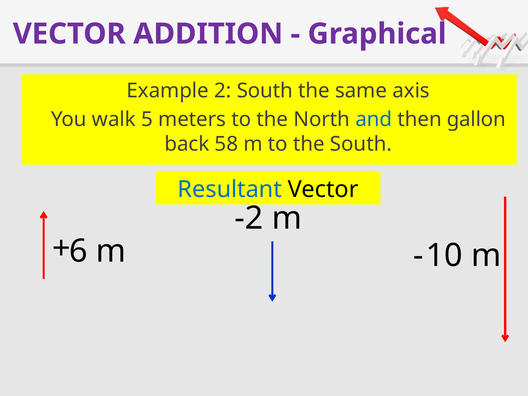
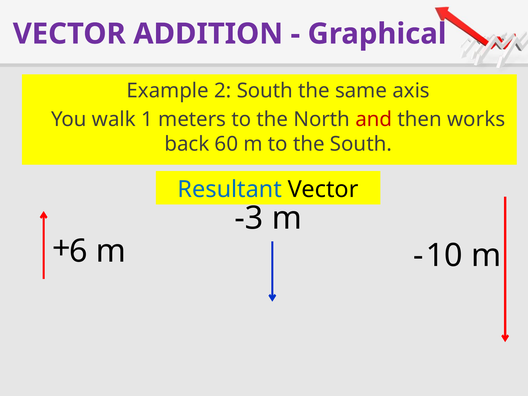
5: 5 -> 1 (147, 119)
and colour: blue -> red (374, 119)
gallon: gallon -> works (476, 119)
58: 58 -> 60 (226, 144)
-2: -2 -> -3 (249, 218)
